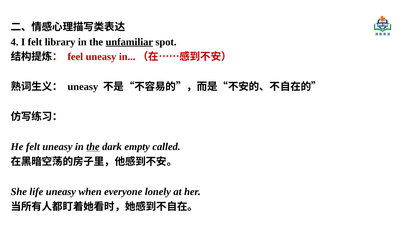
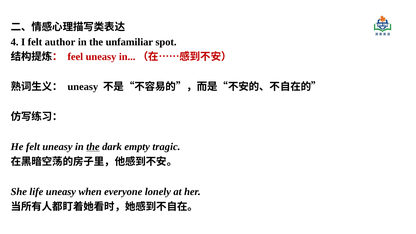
library: library -> author (60, 42)
unfamiliar underline: present -> none (129, 42)
called: called -> tragic (166, 147)
